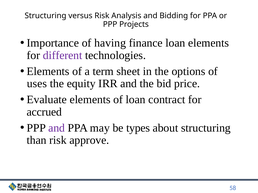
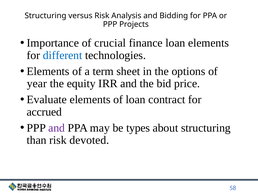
having: having -> crucial (110, 43)
different colour: purple -> blue (63, 55)
uses: uses -> year (37, 84)
approve: approve -> devoted (89, 141)
